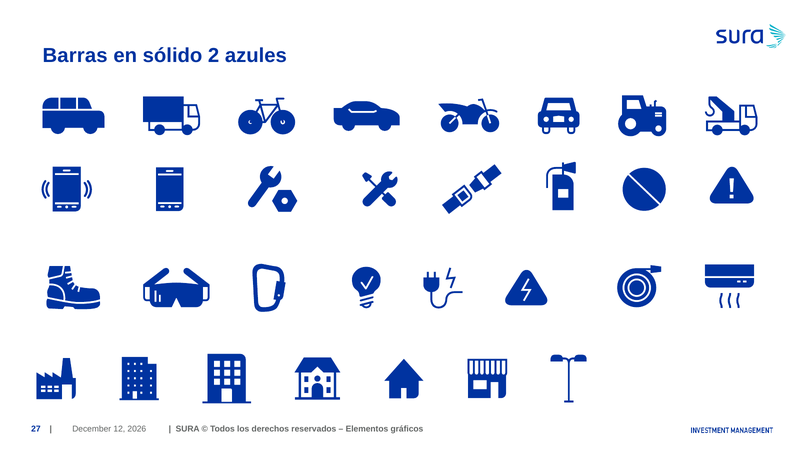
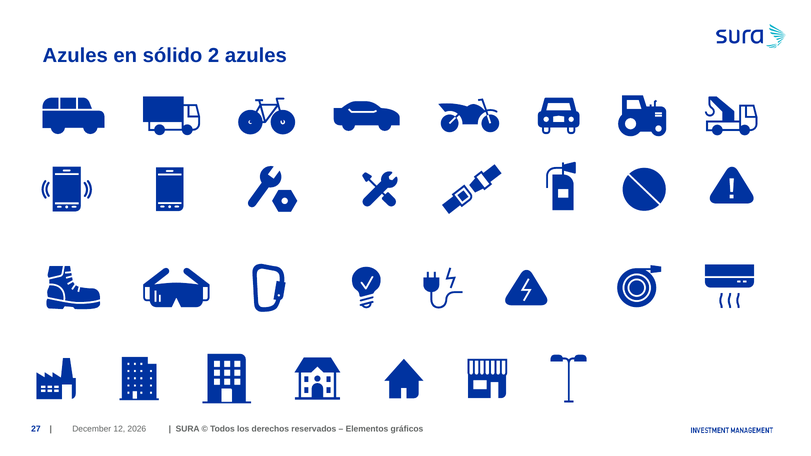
Barras: Barras -> Azules (75, 56)
